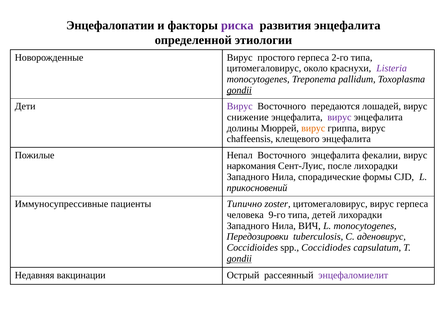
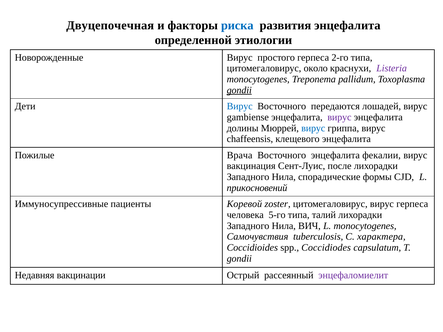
Энцефалопатии: Энцефалопатии -> Двуцепочечная (110, 25)
риска colour: purple -> blue (237, 25)
Вирус colour: purple -> blue (240, 106)
снижение: снижение -> gambiense (248, 117)
вирус colour: orange -> blue (313, 128)
Непал: Непал -> Врача (240, 155)
наркомания: наркомания -> вакцинация (251, 166)
Типично: Типично -> Коревой (244, 204)
9-го: 9-го -> 5-го (277, 215)
детей: детей -> талий (324, 215)
Передозировки: Передозировки -> Самочувствия (258, 237)
аденовирус: аденовирус -> характера (381, 237)
gondii underline: present -> none (239, 259)
